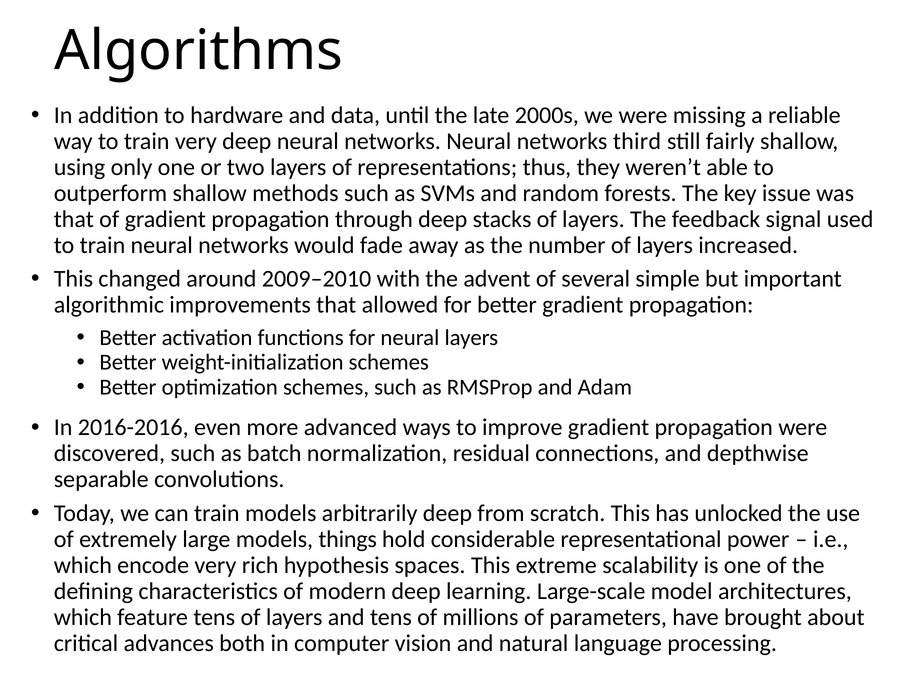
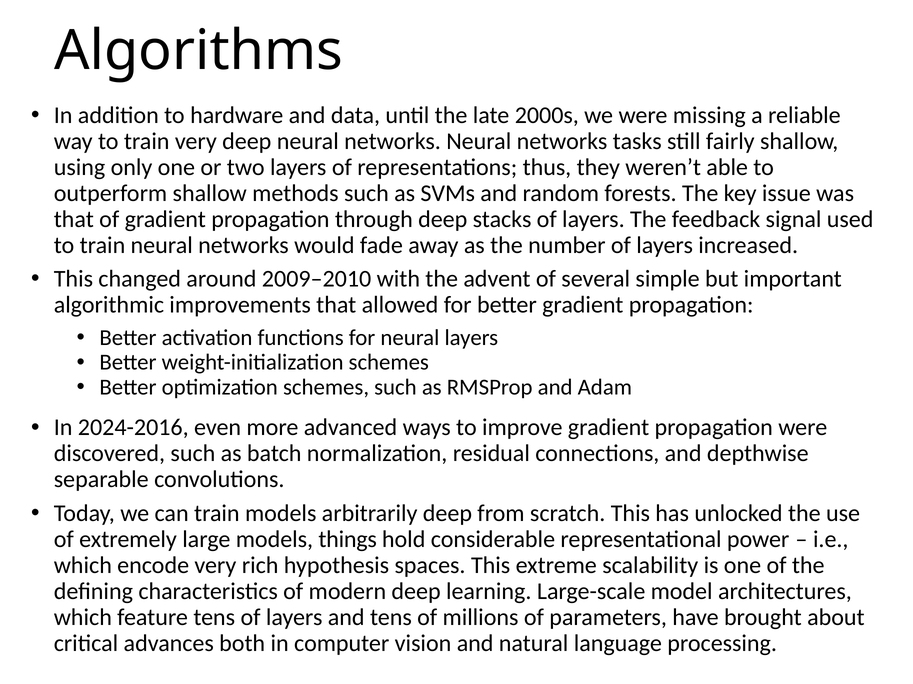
third: third -> tasks (637, 141)
2016-2016: 2016-2016 -> 2024-2016 (133, 428)
